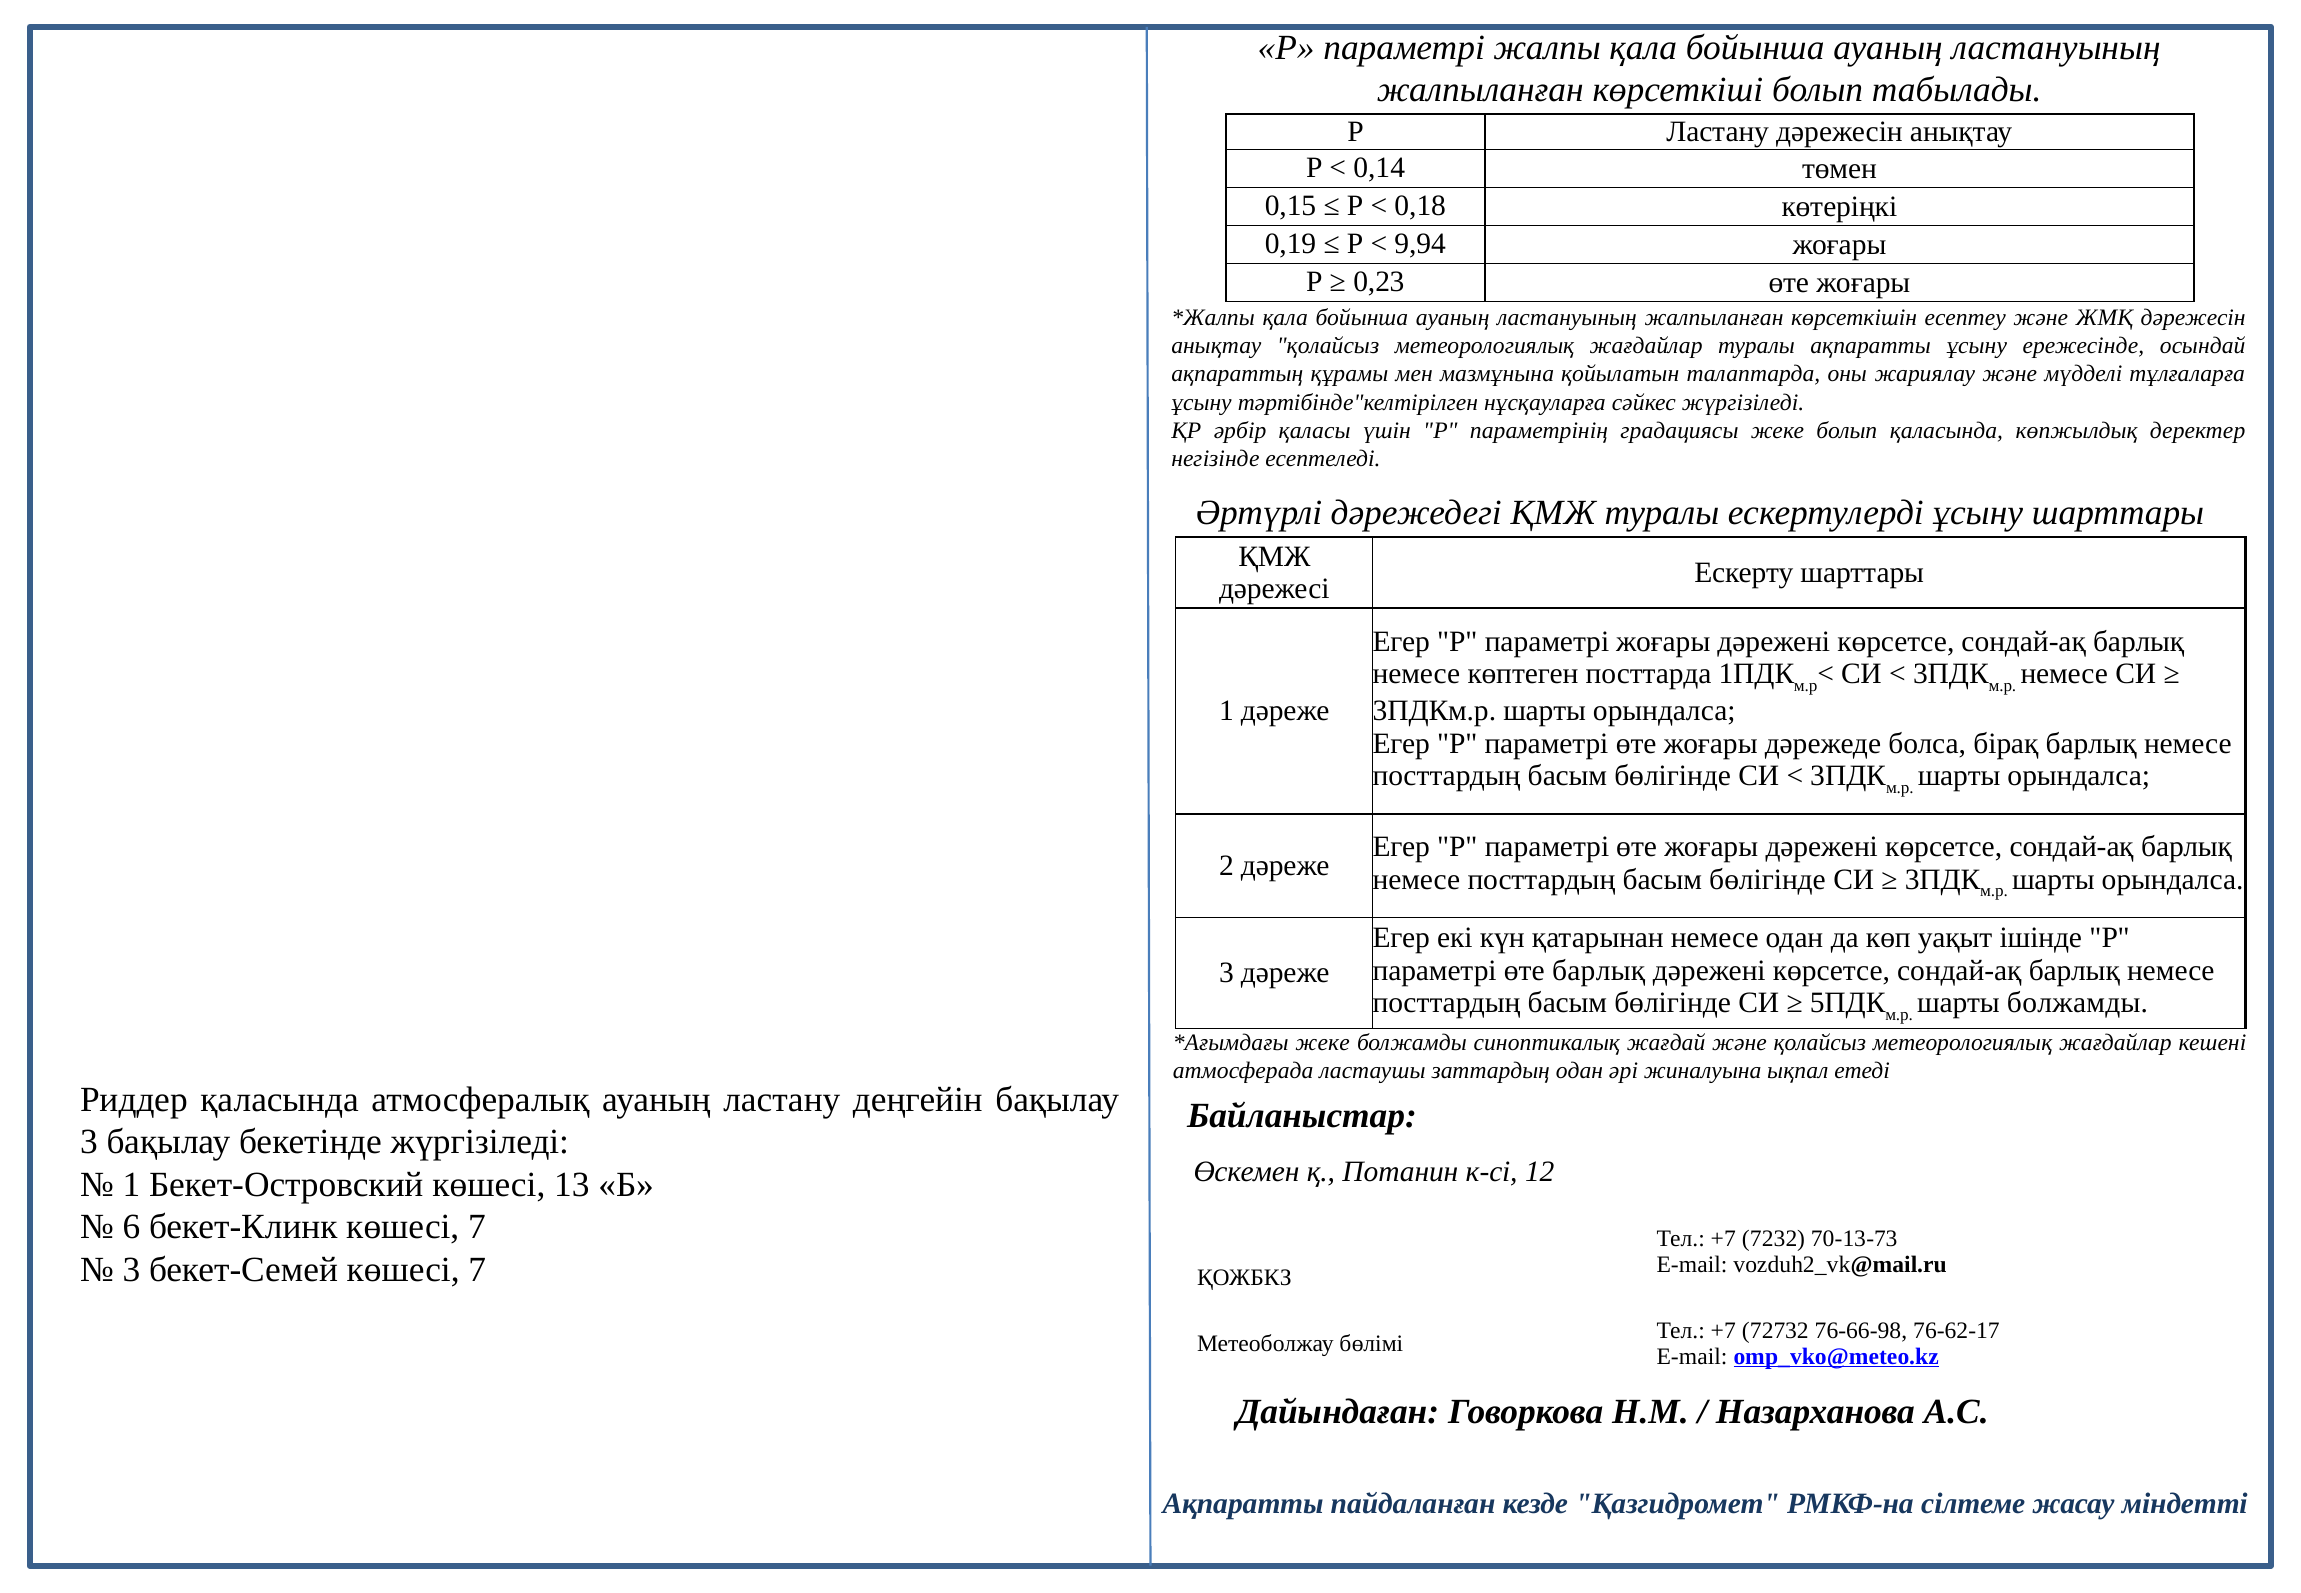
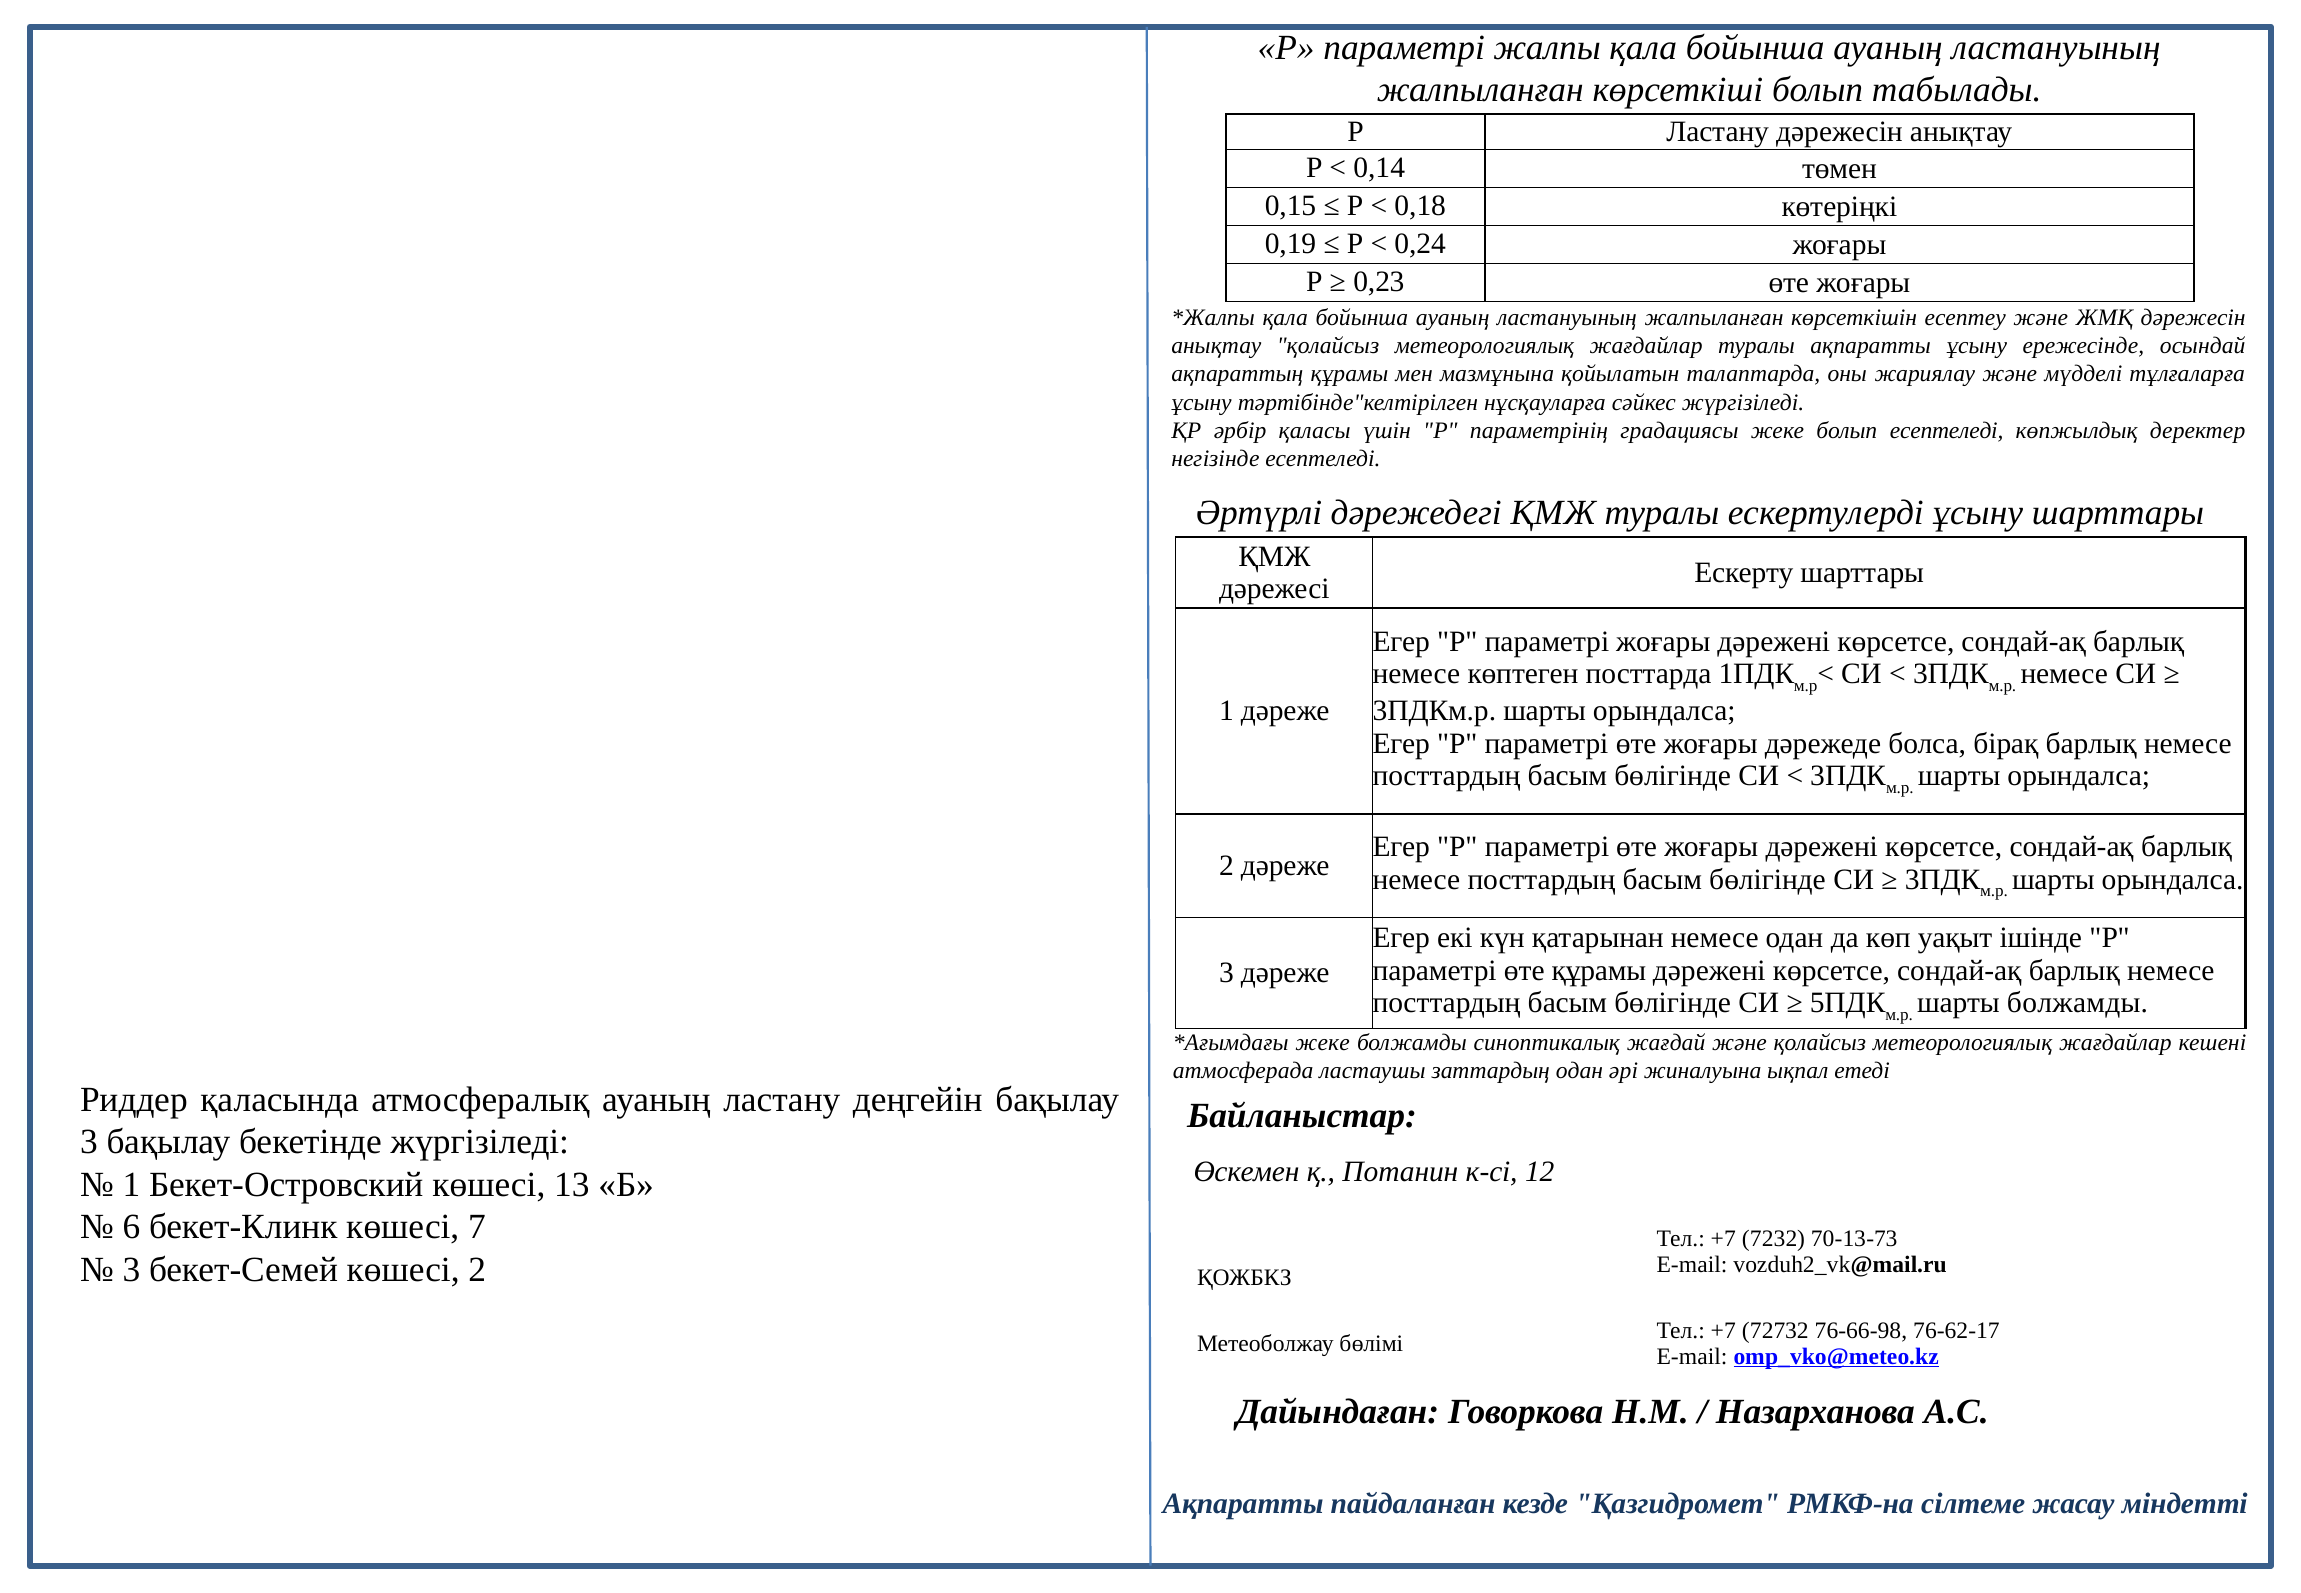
9,94: 9,94 -> 0,24 (1420, 244)
болып қаласында: қаласында -> есептеледі (1947, 431)
өте барлық: барлық -> құрамы (1599, 971)
бекет-Семей көшесі 7: 7 -> 2 (477, 1270)
